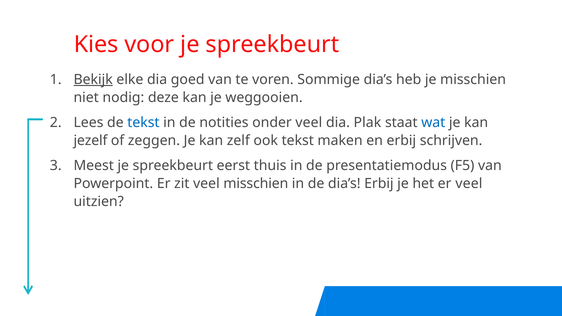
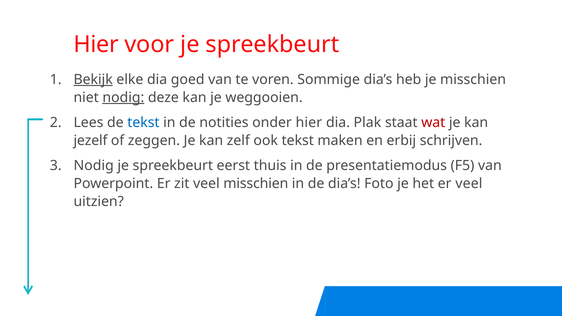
Kies: Kies -> Hier (96, 45)
nodig underline: none -> present (123, 97)
onder veel: veel -> hier (309, 123)
wat colour: blue -> red (433, 123)
Meest: Meest -> Nodig (94, 166)
dia’s Erbij: Erbij -> Foto (379, 184)
